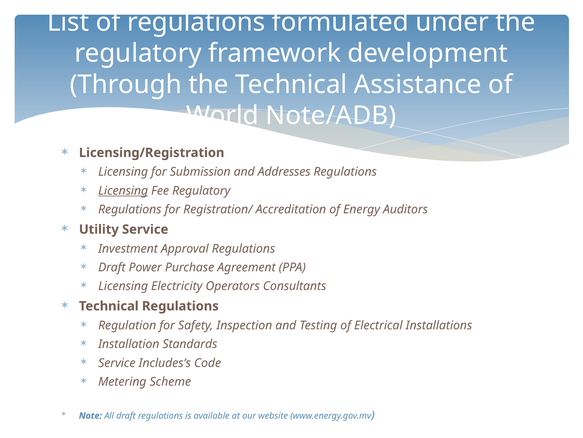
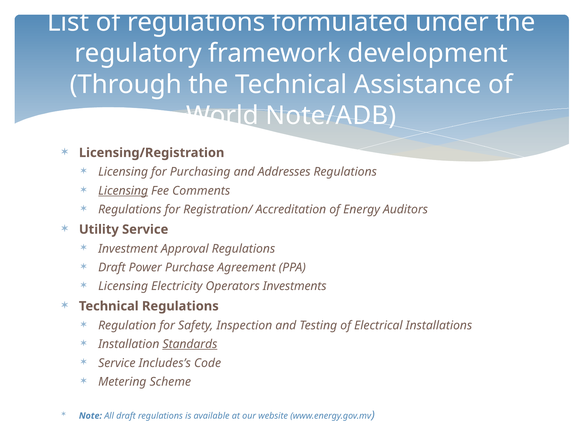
Submission: Submission -> Purchasing (200, 172)
Fee Regulatory: Regulatory -> Comments (201, 190)
Consultants: Consultants -> Investments (295, 286)
Standards underline: none -> present (190, 344)
